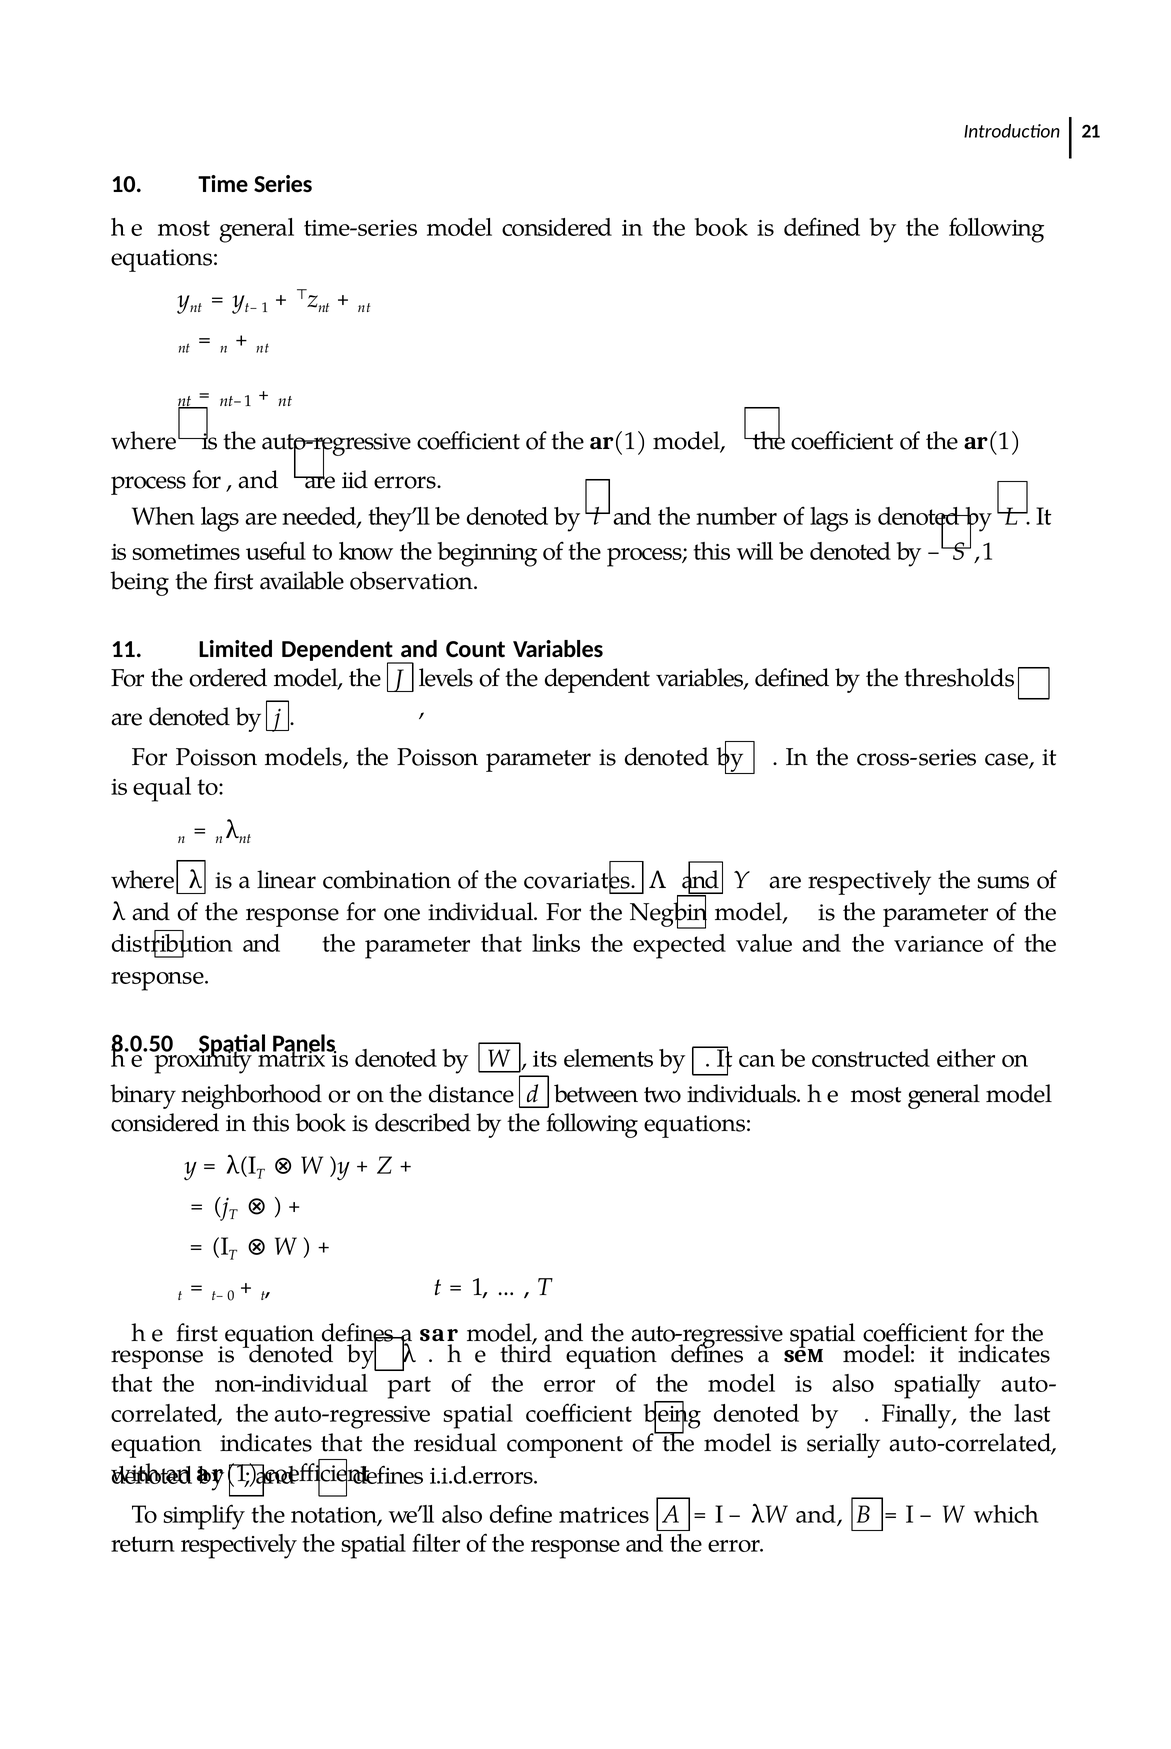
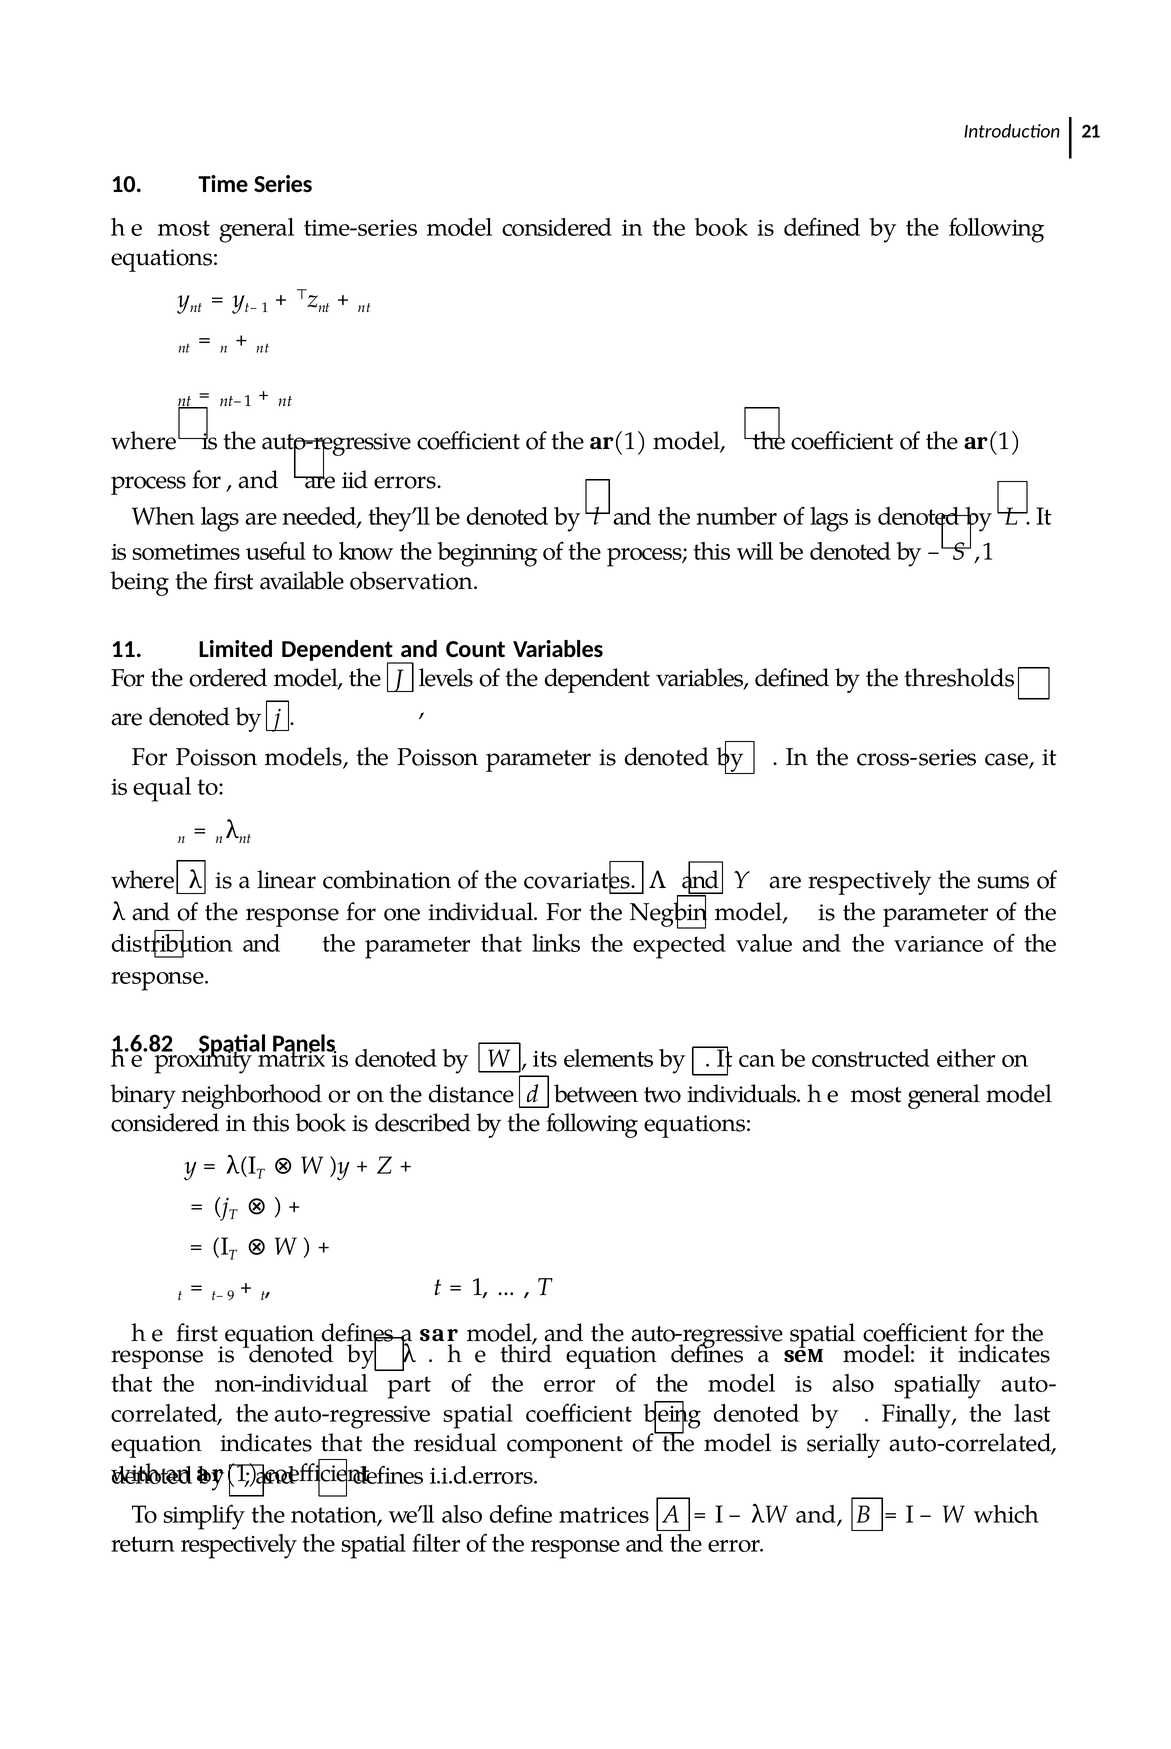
8.0.50: 8.0.50 -> 1.6.82 (142, 1044)
0: 0 -> 9 (231, 1296)
